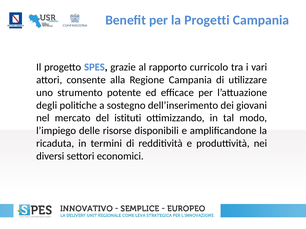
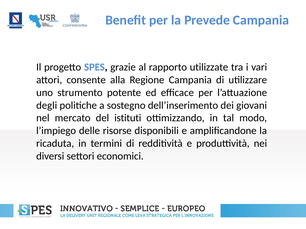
Progetti: Progetti -> Prevede (207, 20)
curricolo: curricolo -> utilizzate (209, 67)
